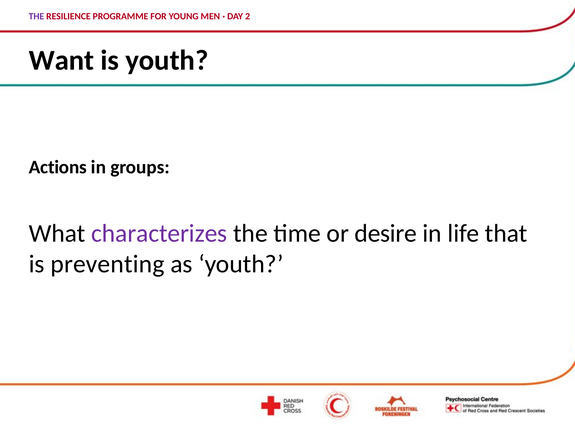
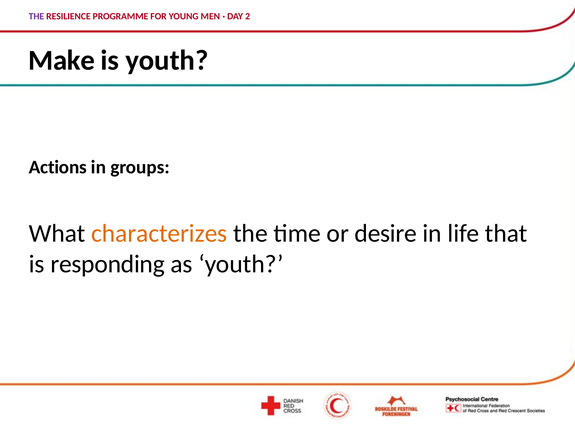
Want: Want -> Make (62, 60)
characterizes colour: purple -> orange (159, 233)
preventing: preventing -> responding (108, 264)
